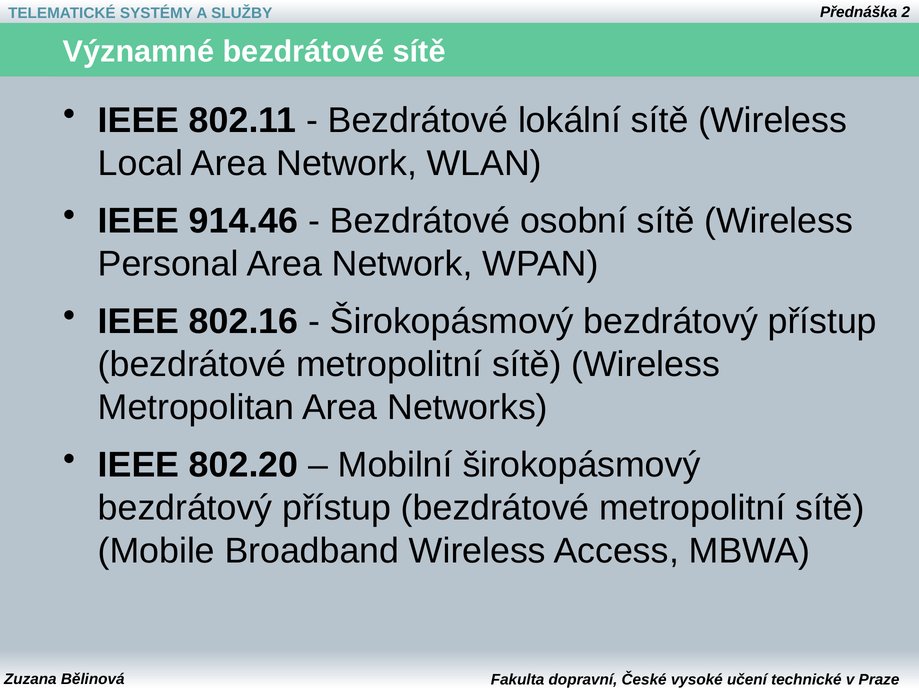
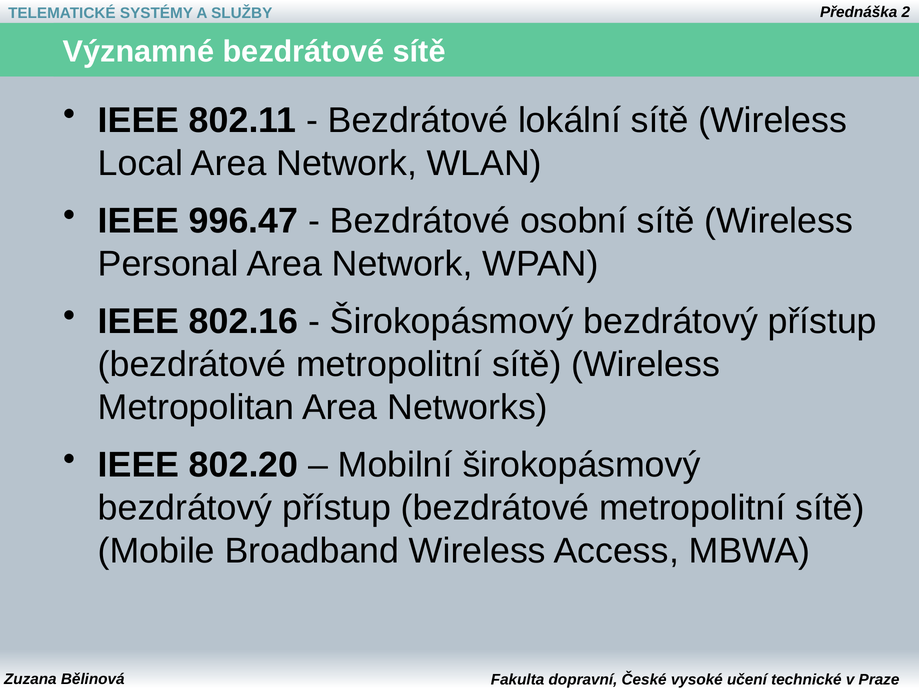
914.46: 914.46 -> 996.47 (244, 221)
